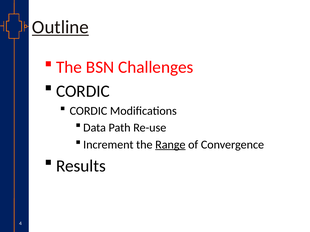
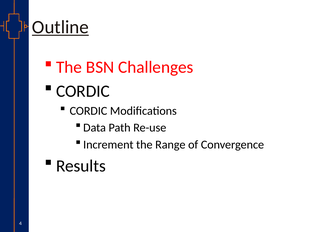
Range underline: present -> none (170, 145)
